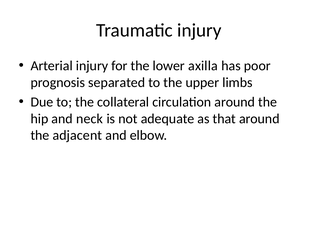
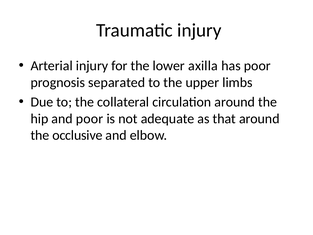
and neck: neck -> poor (90, 119)
adjacent: adjacent -> occlusive (77, 135)
